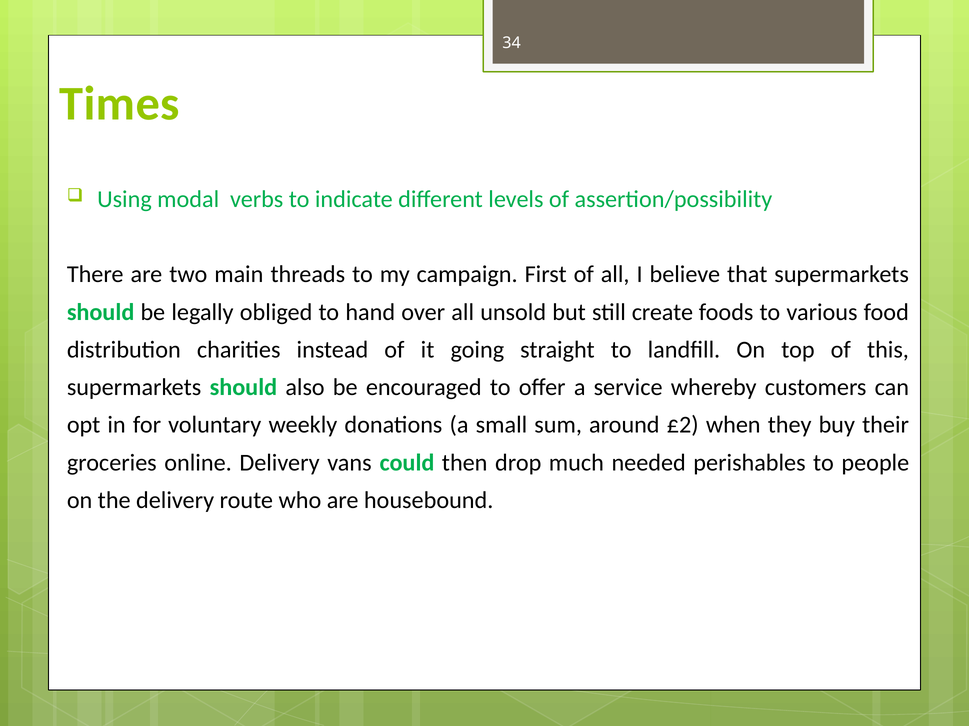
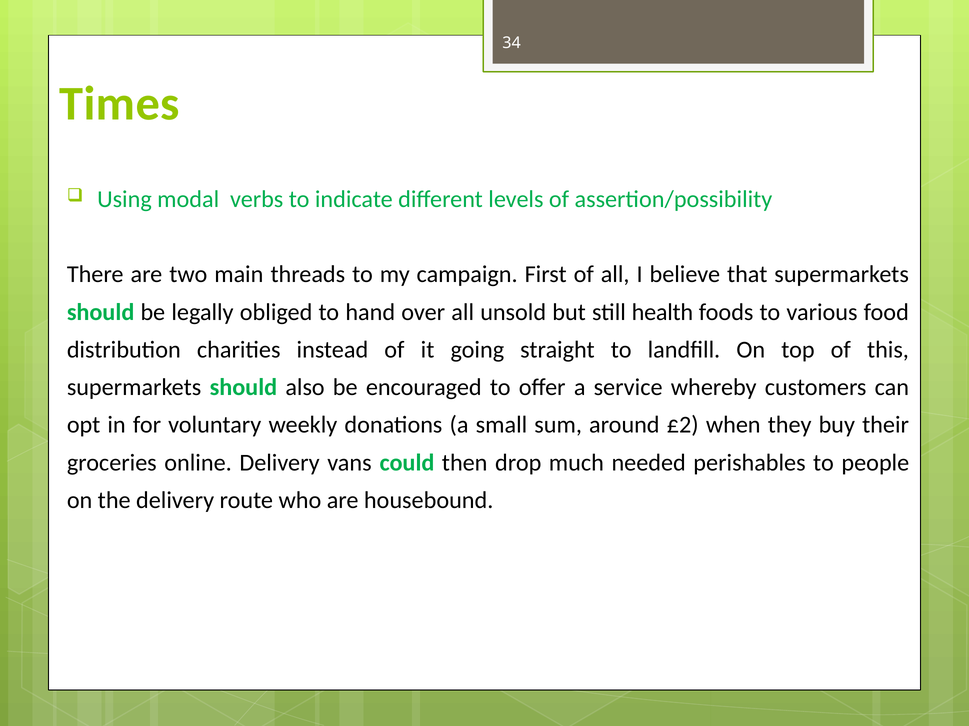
create: create -> health (662, 312)
